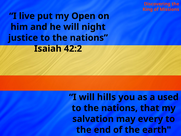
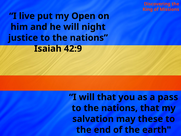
42:2: 42:2 -> 42:9 (73, 49)
will hills: hills -> that (107, 97)
used: used -> pass (168, 97)
every: every -> these (150, 119)
